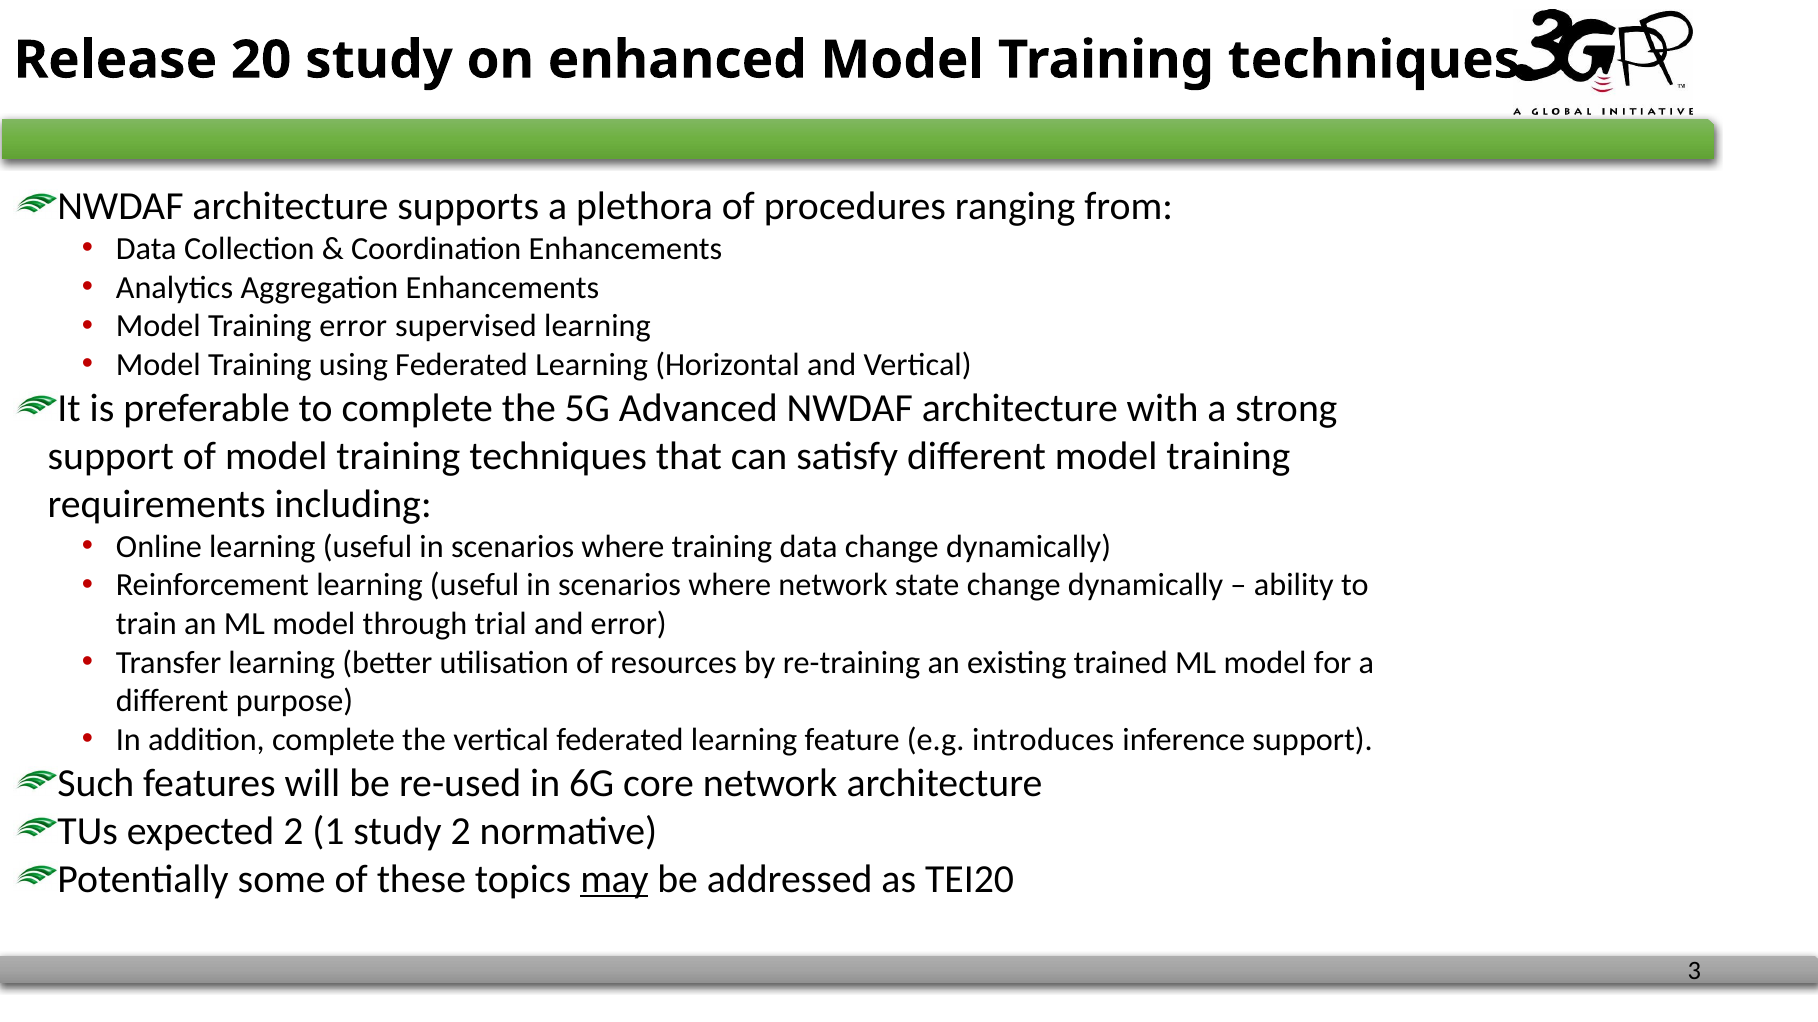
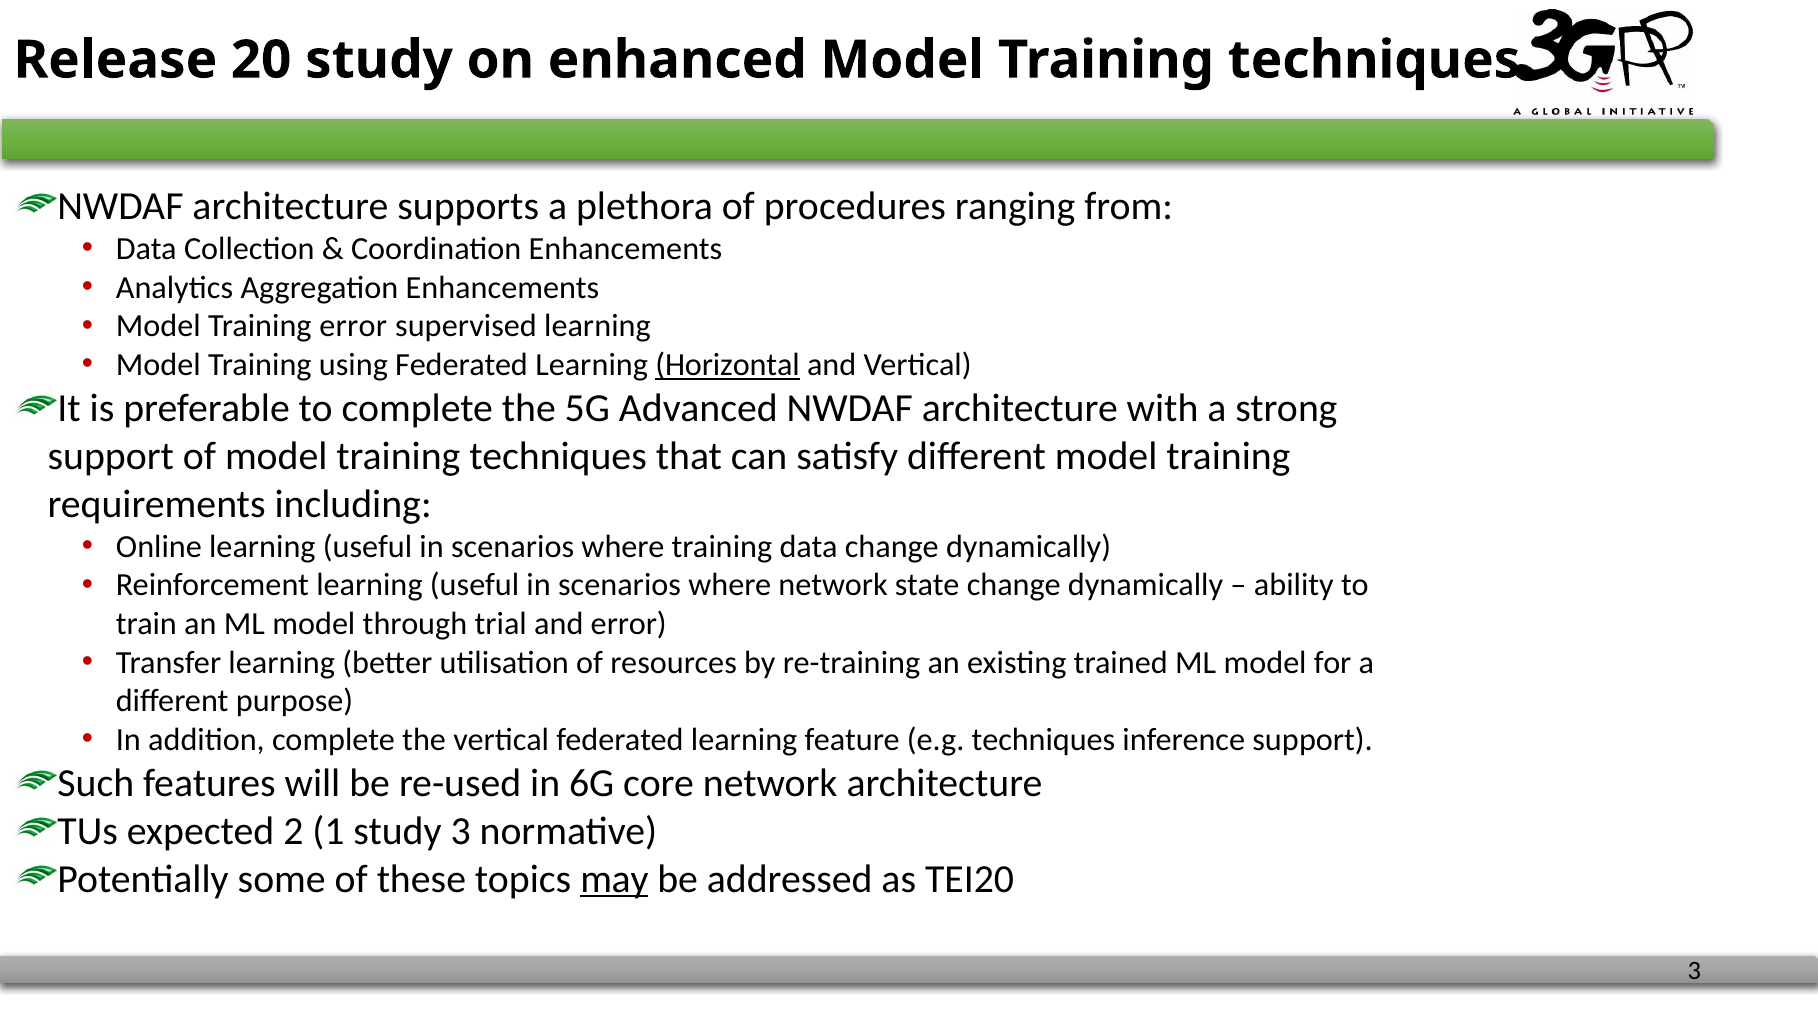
Horizontal underline: none -> present (728, 365)
e.g introduces: introduces -> techniques (1043, 740)
study 2: 2 -> 3 (461, 832)
